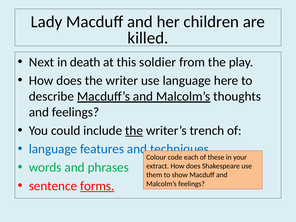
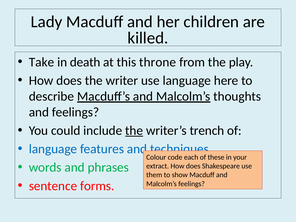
Next: Next -> Take (42, 62)
soldier: soldier -> throne (158, 62)
forms underline: present -> none (97, 186)
